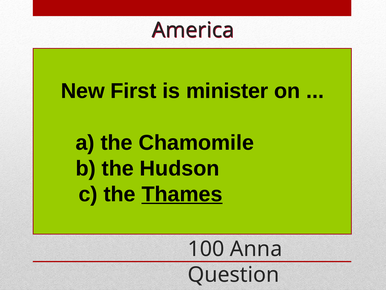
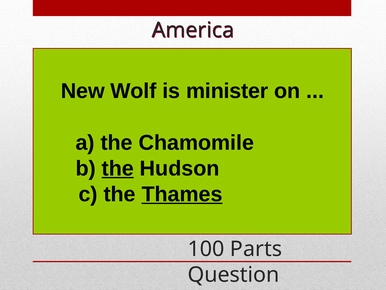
First: First -> Wolf (133, 91)
the underline: none -> present (118, 168)
Anna: Anna -> Parts (256, 249)
